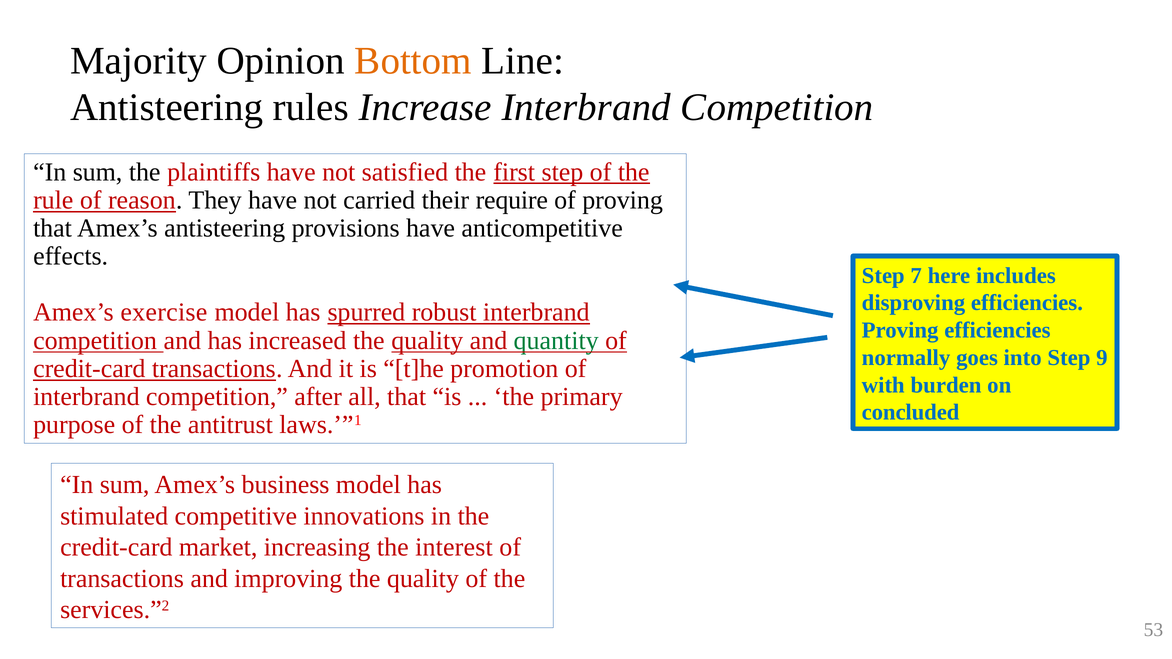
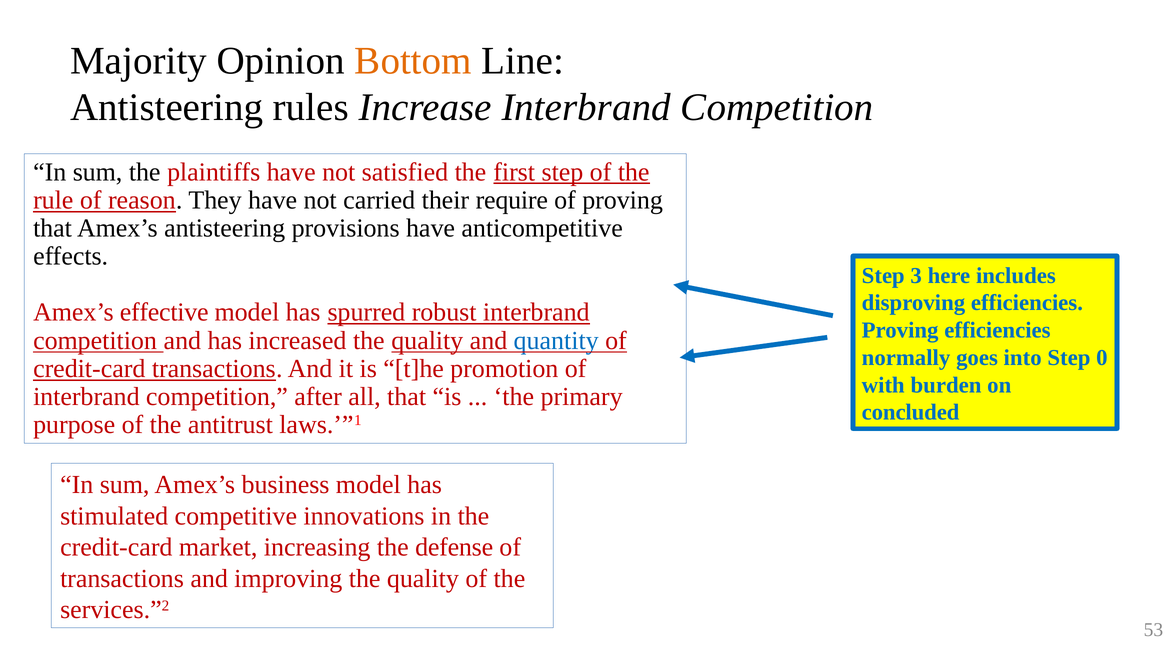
7: 7 -> 3 (916, 276)
exercise: exercise -> effective (164, 313)
quantity colour: green -> blue (556, 341)
9: 9 -> 0 (1102, 358)
interest: interest -> defense (454, 548)
